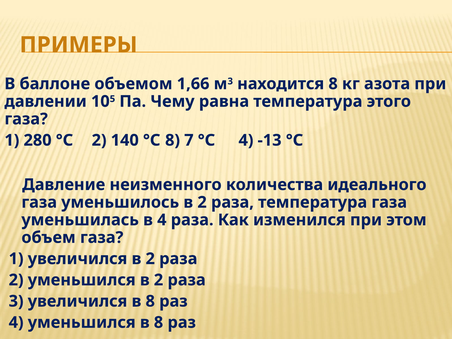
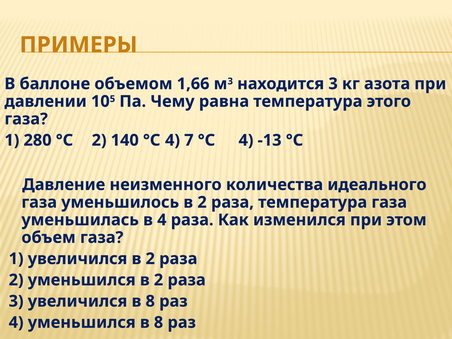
находится 8: 8 -> 3 (333, 84)
140 °С 8: 8 -> 4 (173, 140)
